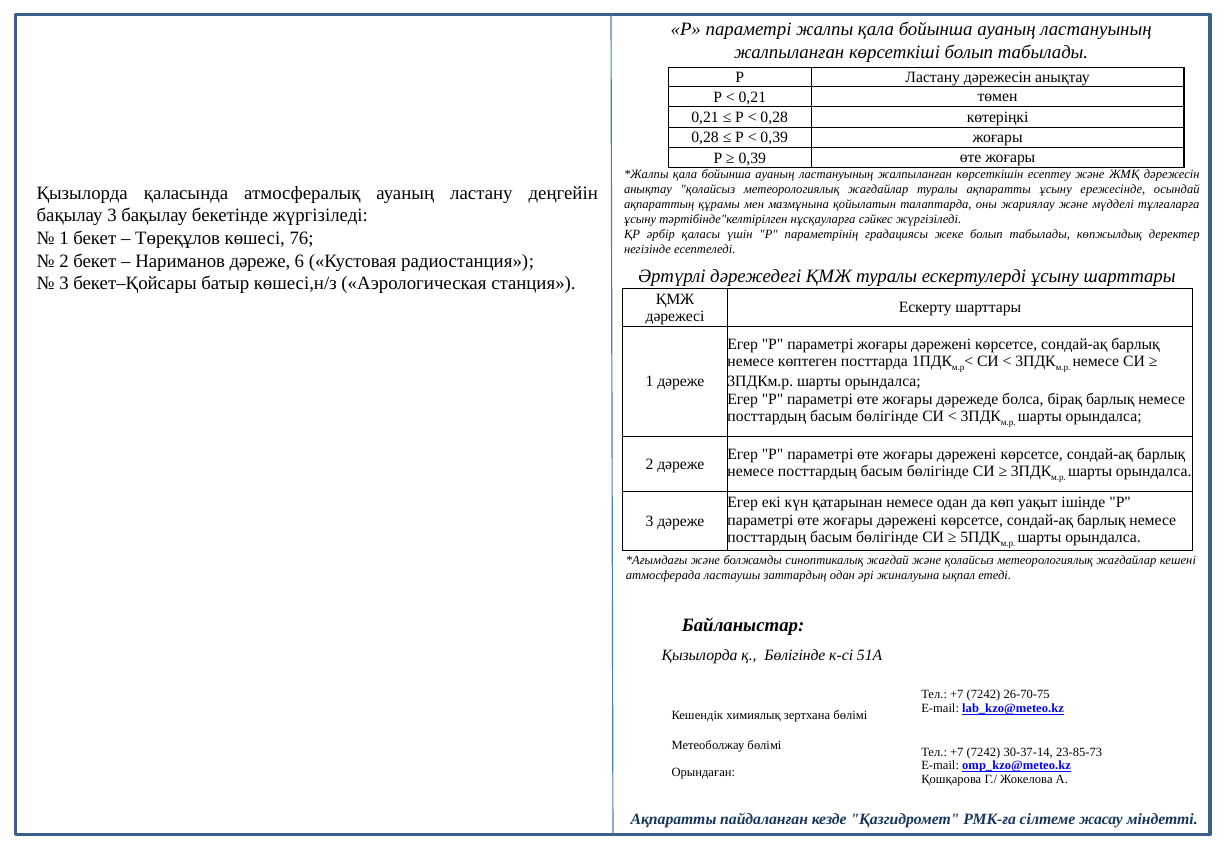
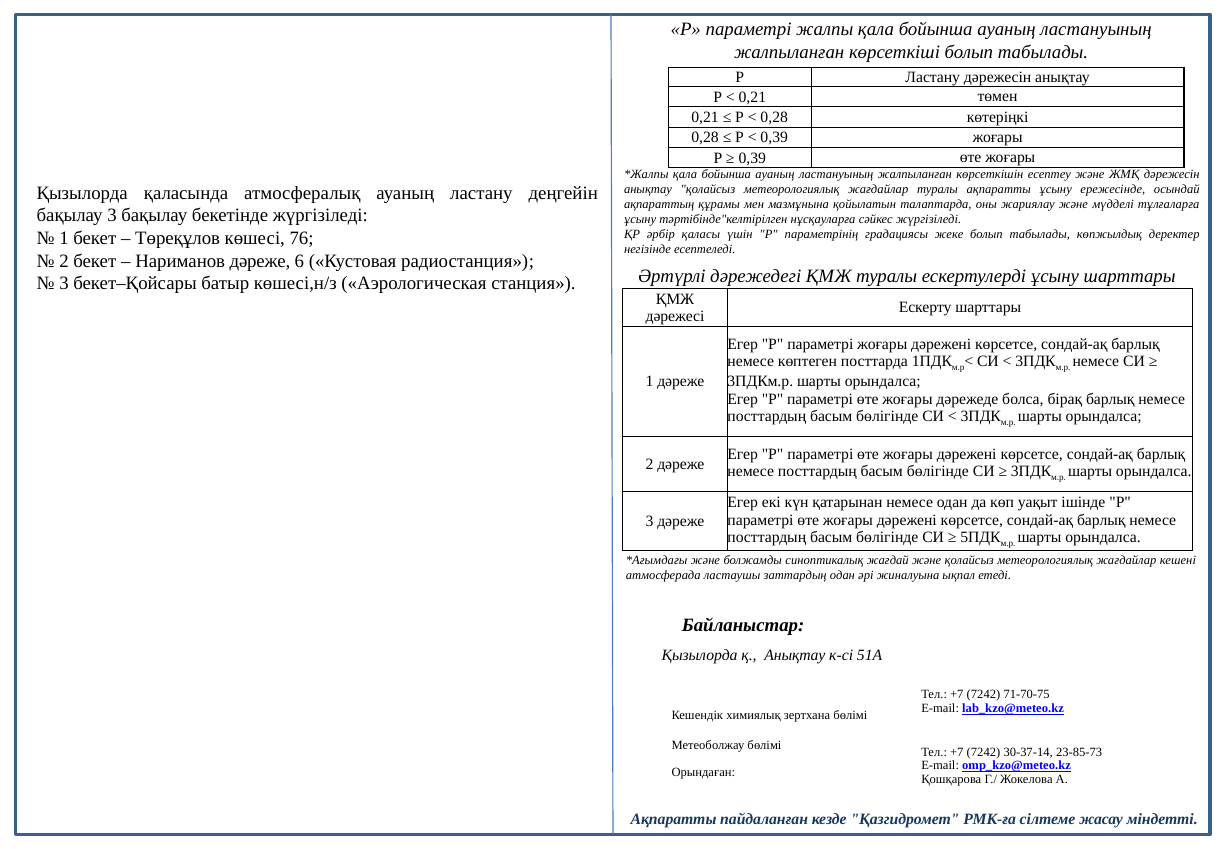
қ Бөлігінде: Бөлігінде -> Анықтау (795, 655)
26-70-75: 26-70-75 -> 71-70-75 (1027, 695)
